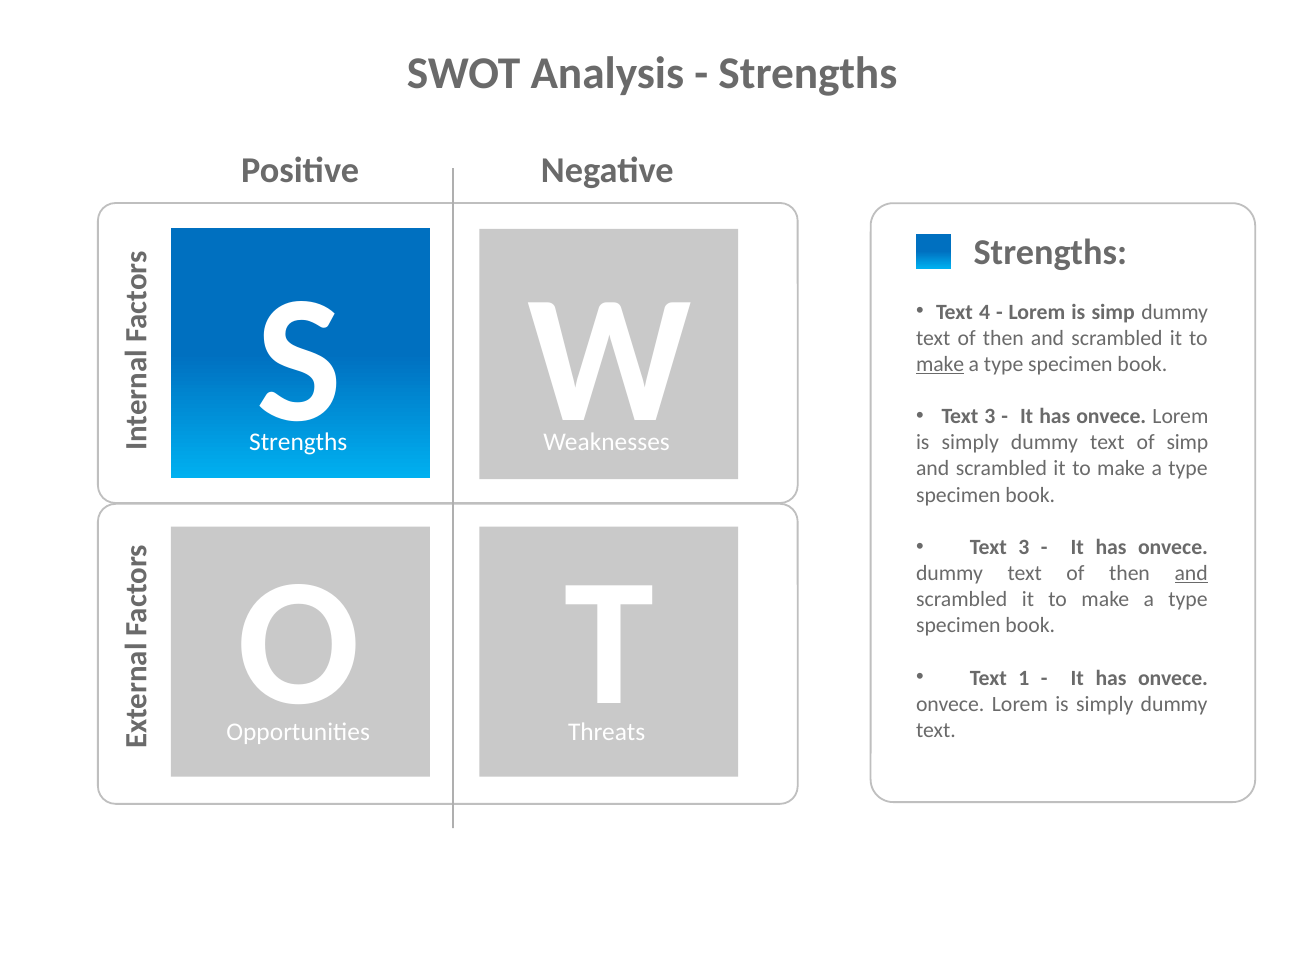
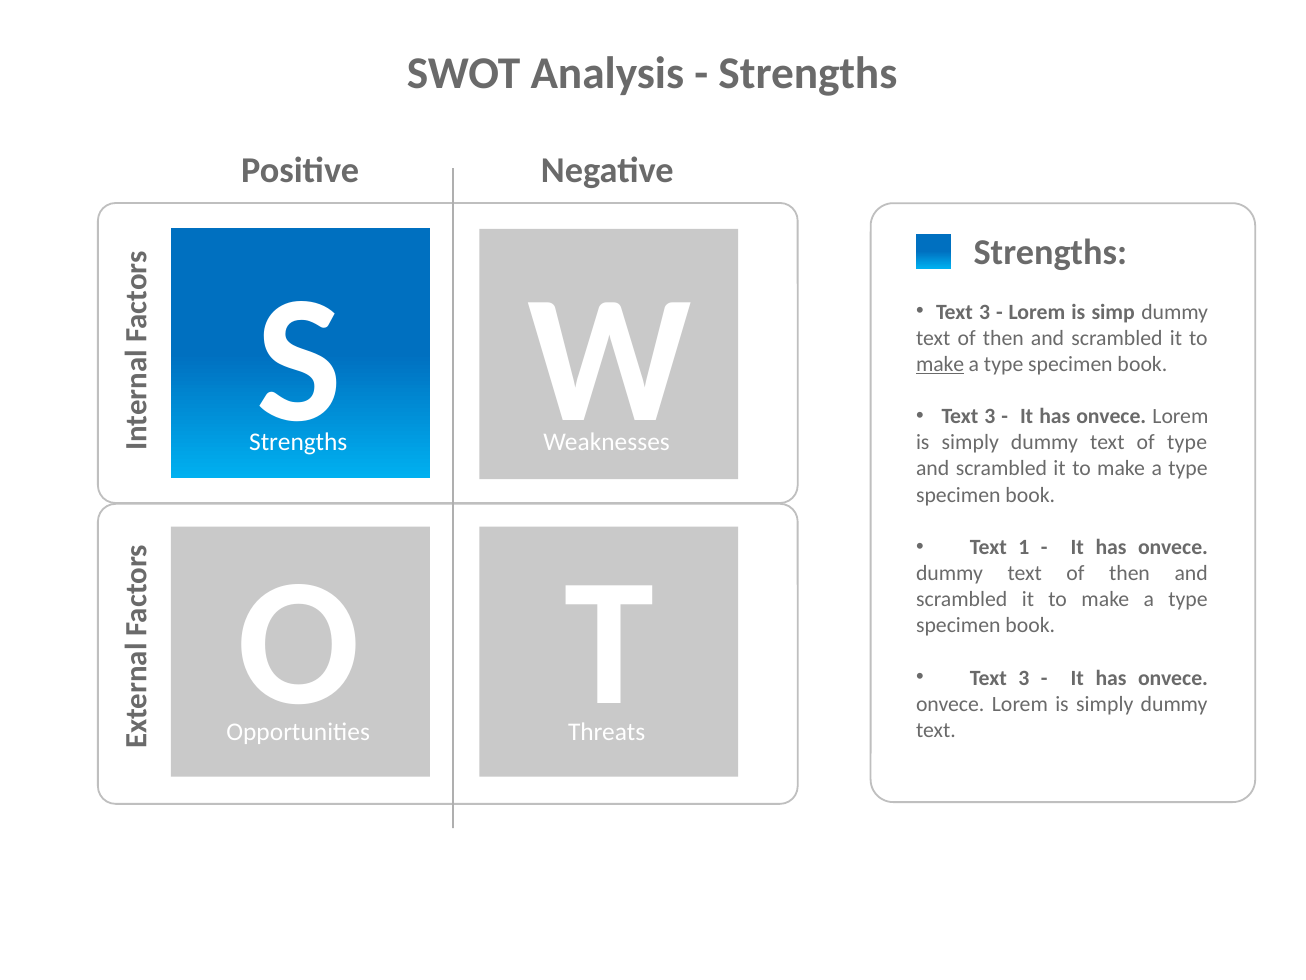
4: 4 -> 3 (985, 312)
of simp: simp -> type (1187, 442)
3: 3 -> 1 (1024, 547)
and underline: present -> none (1191, 573)
1: 1 -> 3 (1024, 677)
